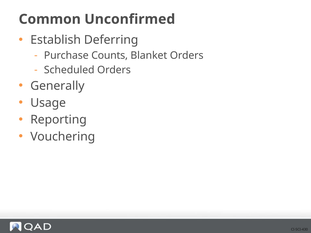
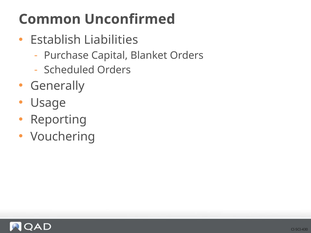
Deferring: Deferring -> Liabilities (111, 40)
Counts: Counts -> Capital (110, 55)
